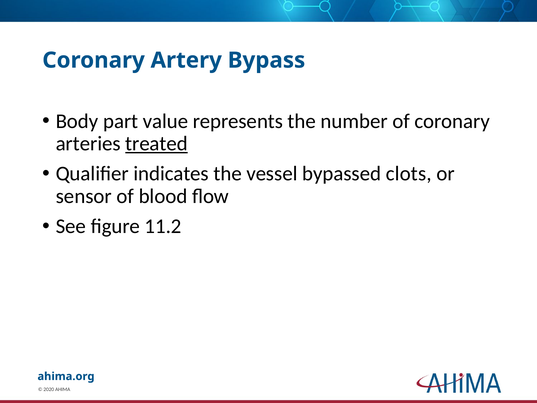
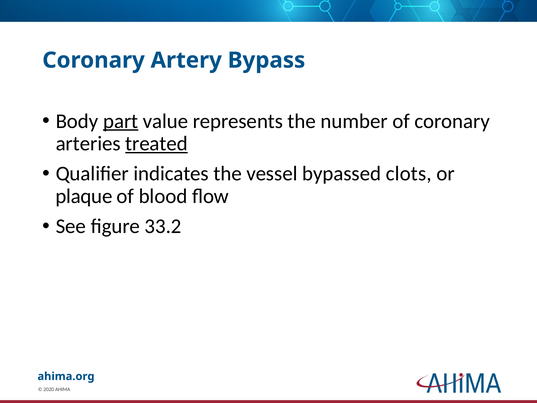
part underline: none -> present (121, 121)
sensor: sensor -> plaque (84, 196)
11.2: 11.2 -> 33.2 (163, 226)
